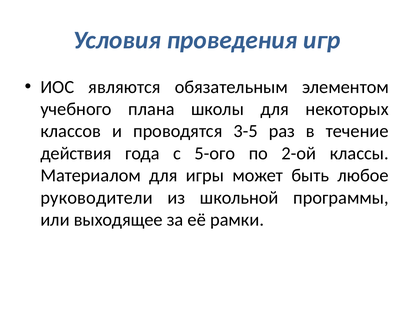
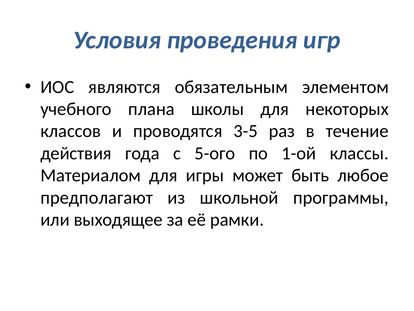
2-ой: 2-ой -> 1-ой (299, 153)
руководители: руководители -> предполагают (97, 197)
